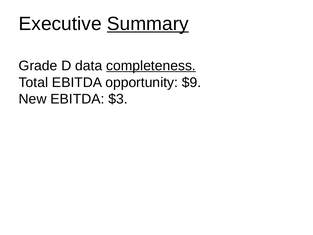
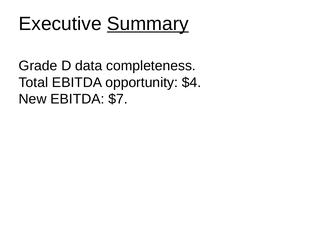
completeness underline: present -> none (151, 66)
$9: $9 -> $4 (192, 82)
$3: $3 -> $7 (118, 99)
